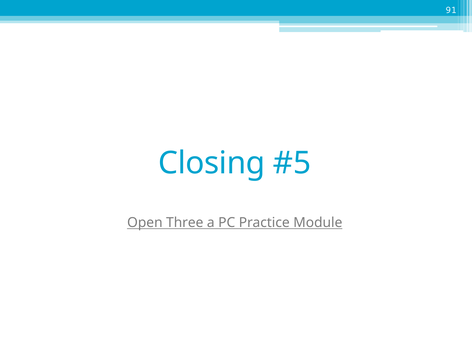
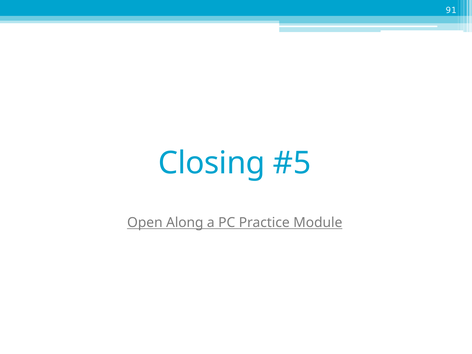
Three: Three -> Along (185, 222)
